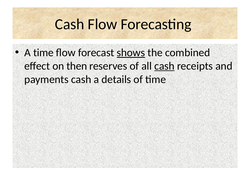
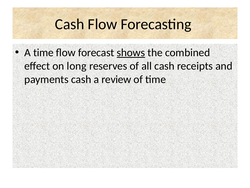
then: then -> long (77, 66)
cash underline: present -> none (164, 66)
details: details -> review (116, 79)
